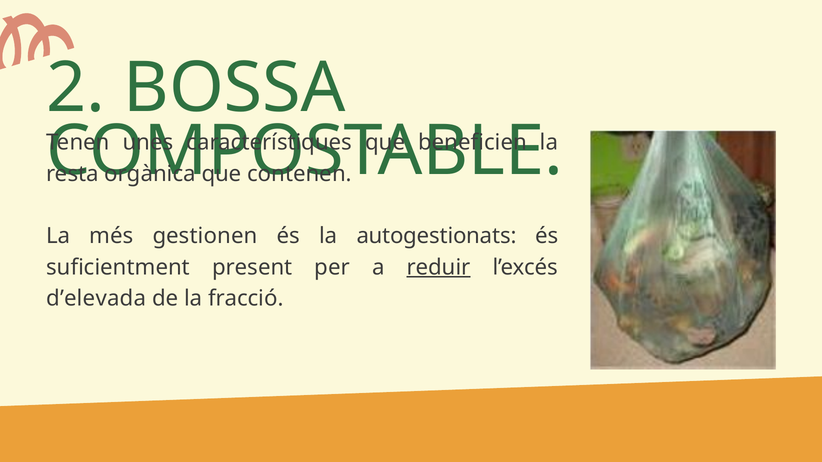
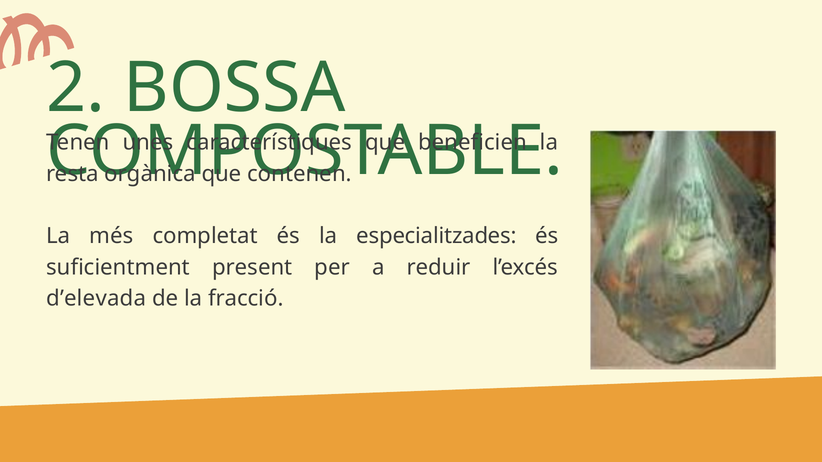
gestionen: gestionen -> completat (205, 236)
autogestionats: autogestionats -> especialitzades (437, 236)
reduir underline: present -> none (439, 267)
